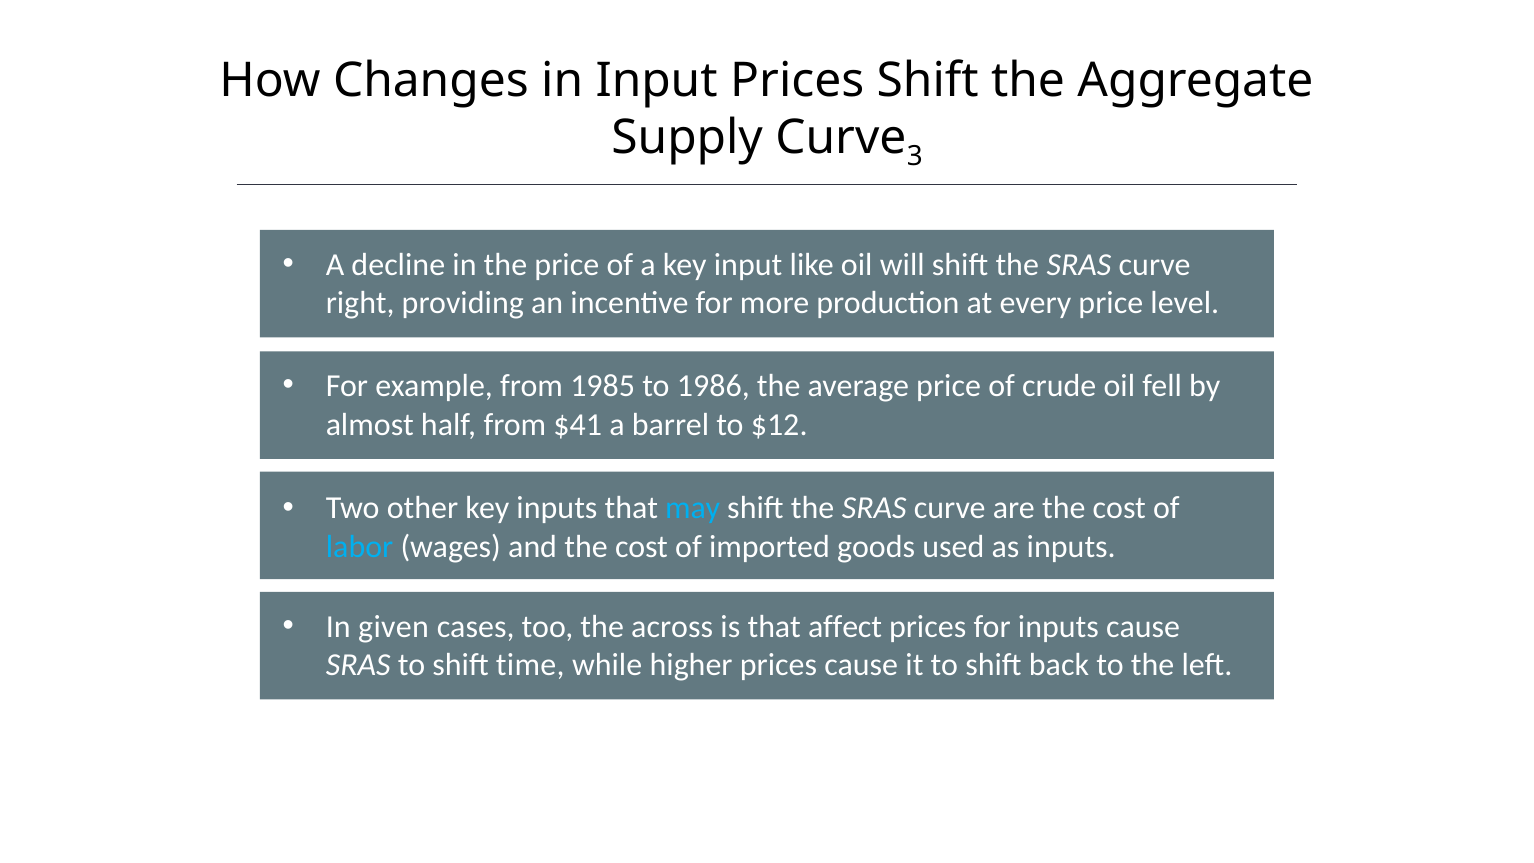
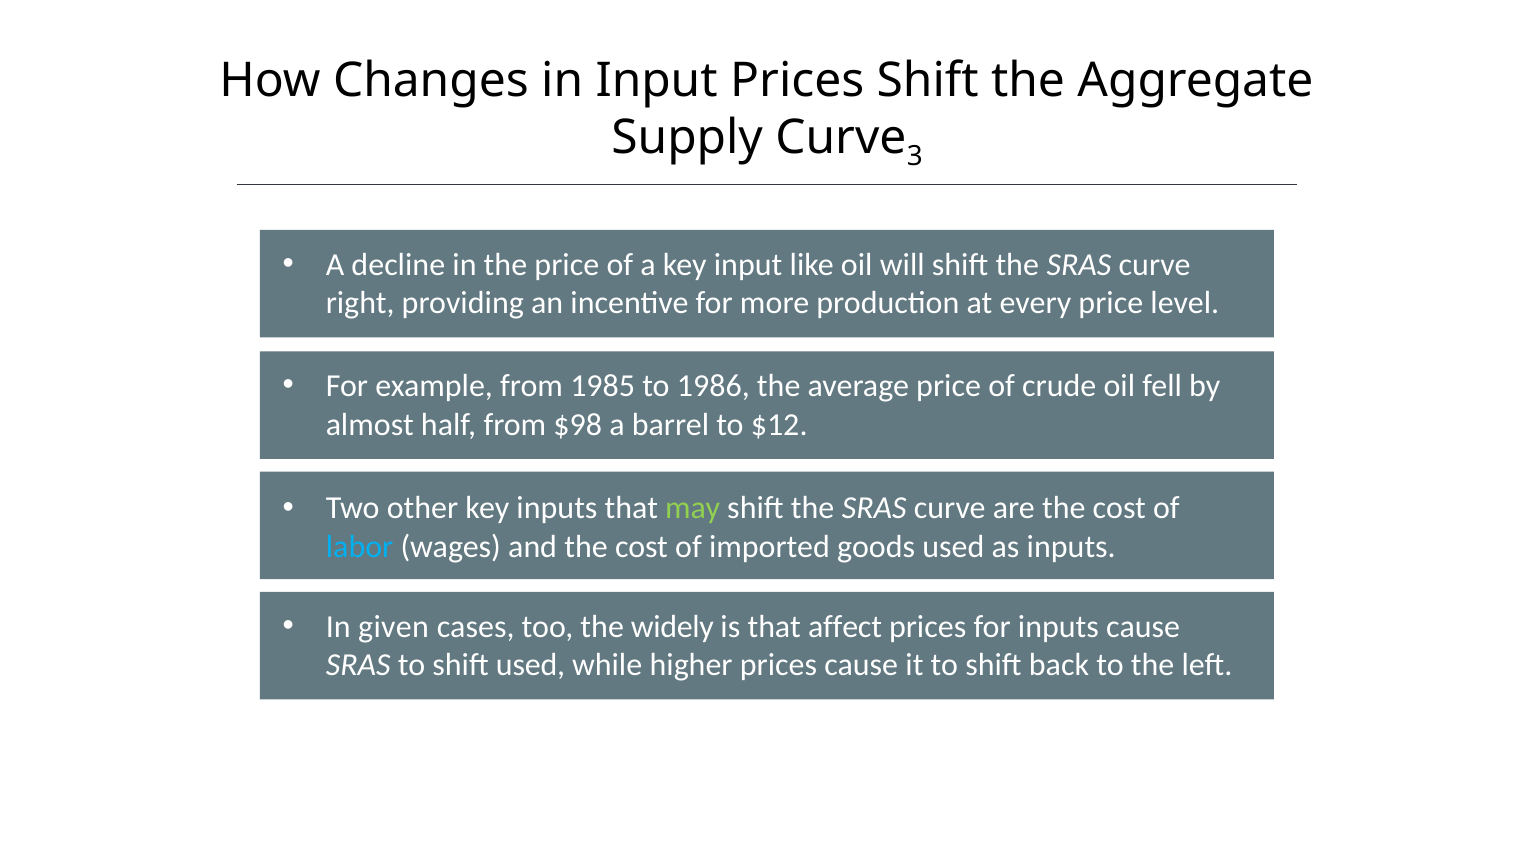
$41: $41 -> $98 (578, 425)
may colour: light blue -> light green (693, 508)
across: across -> widely (672, 627)
shift time: time -> used (531, 665)
